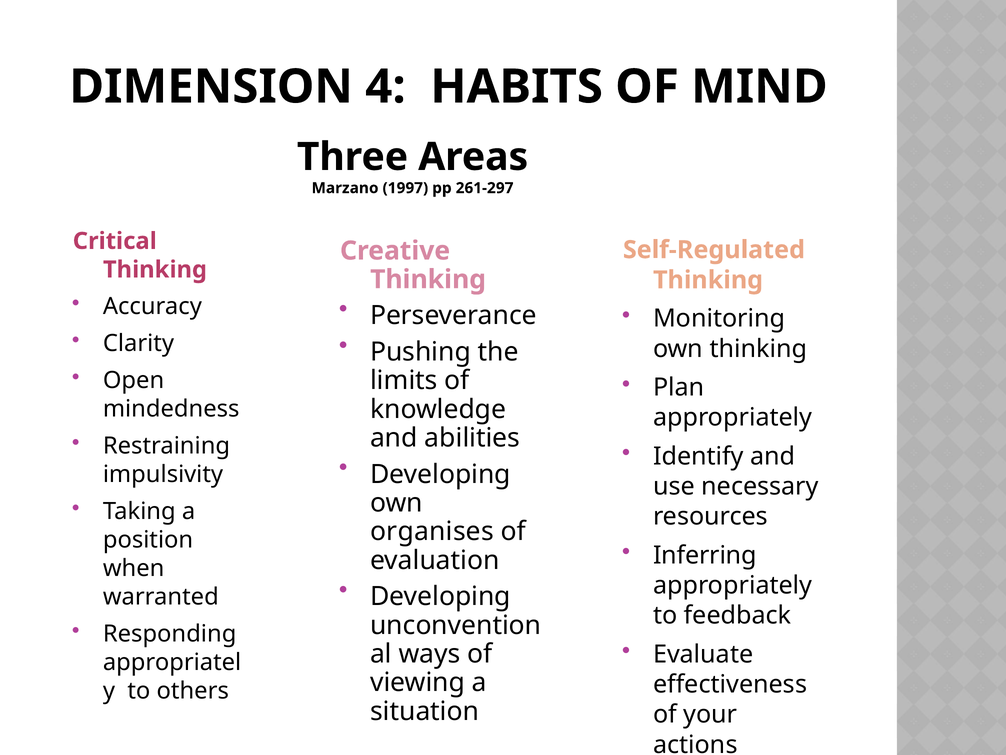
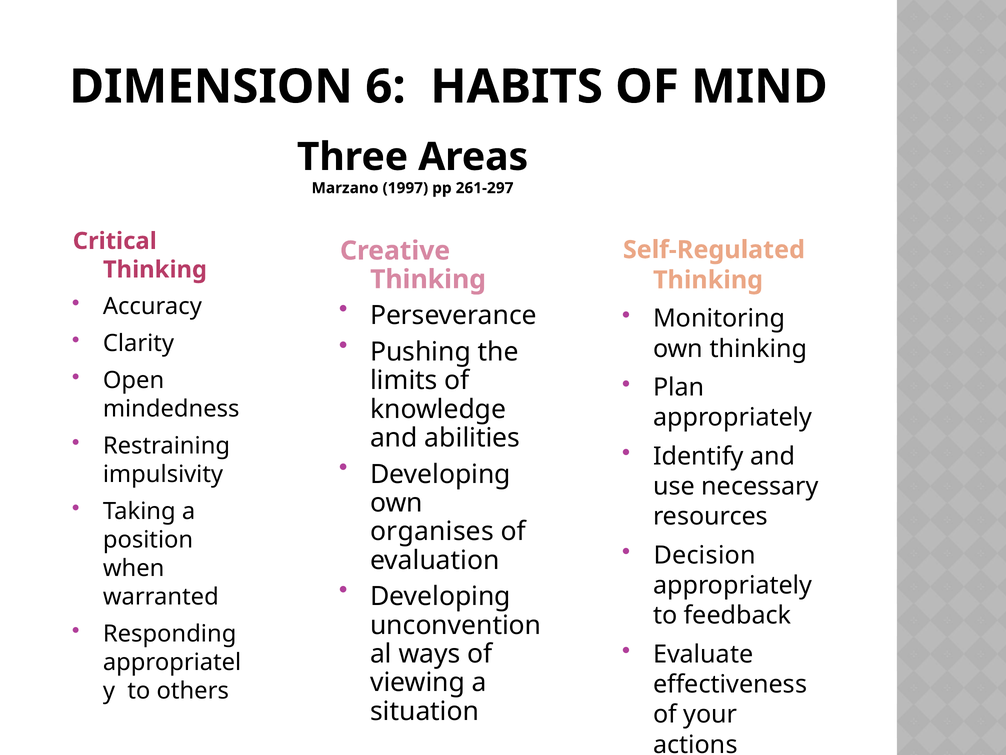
4: 4 -> 6 (386, 87)
Inferring: Inferring -> Decision (705, 555)
